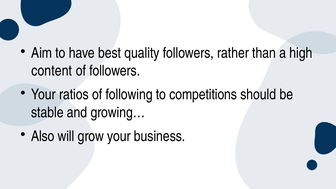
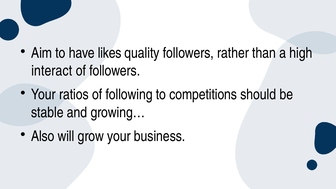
best: best -> likes (110, 53)
content: content -> interact (52, 71)
